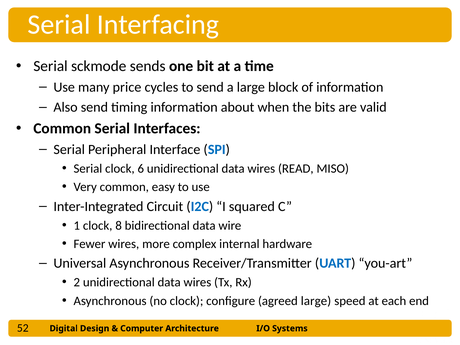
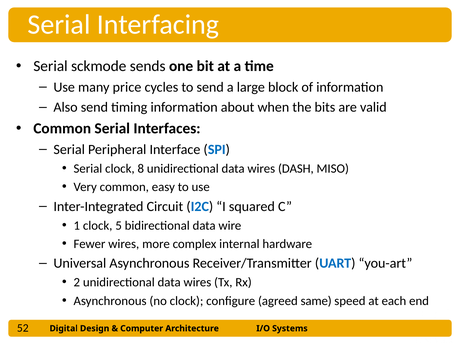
6: 6 -> 8 (141, 168)
READ: READ -> DASH (296, 168)
8: 8 -> 5 (119, 225)
agreed large: large -> same (316, 301)
